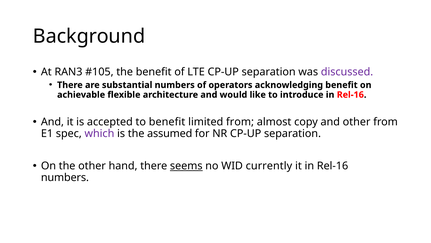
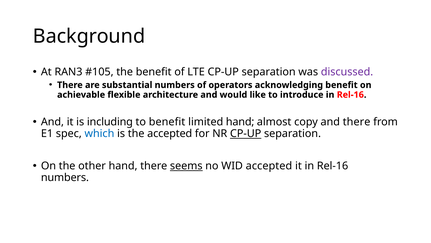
accepted: accepted -> including (110, 122)
limited from: from -> hand (240, 122)
and other: other -> there (357, 122)
which colour: purple -> blue (99, 133)
the assumed: assumed -> accepted (170, 133)
CP-UP underline: none -> present (246, 133)
WID currently: currently -> accepted (269, 166)
